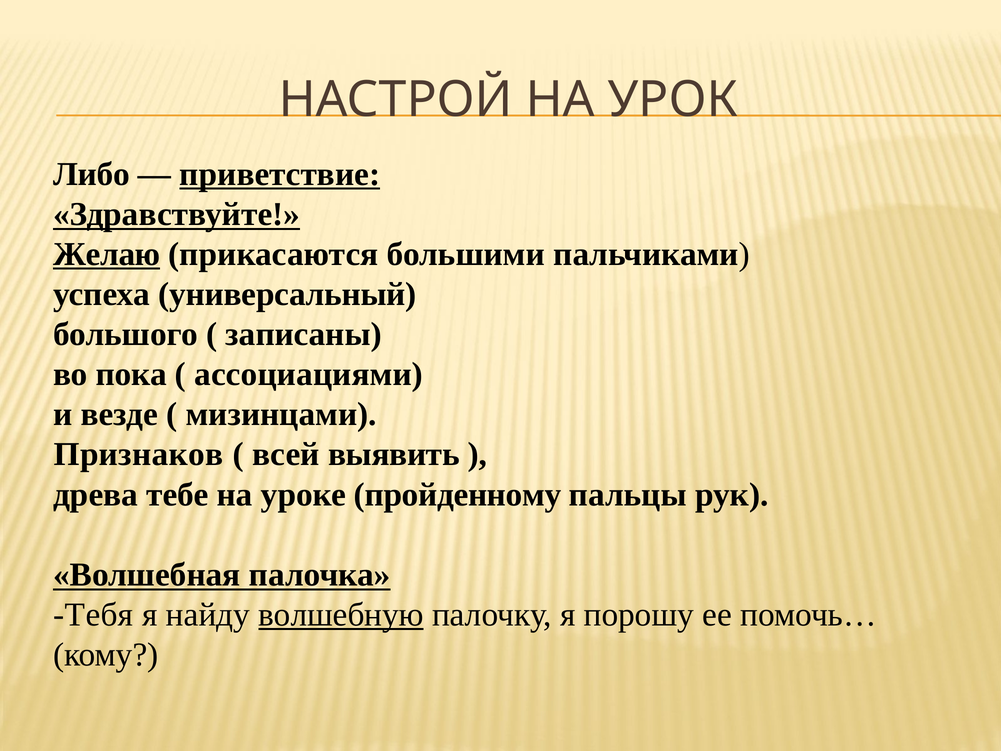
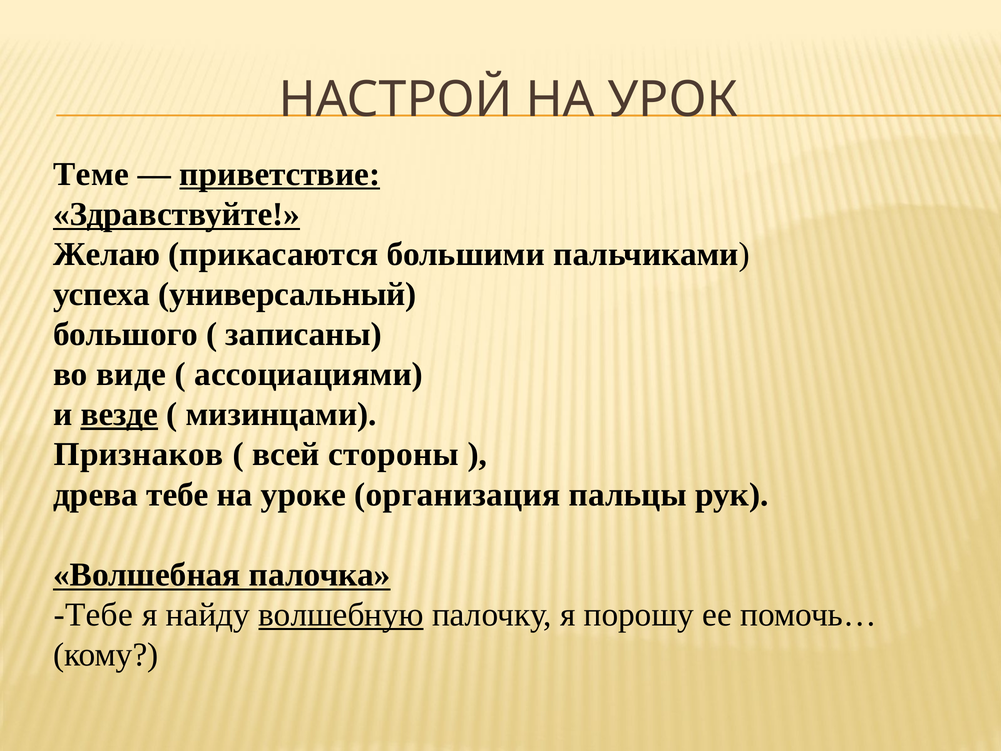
Либо: Либо -> Теме (91, 174)
Желаю underline: present -> none (107, 254)
пока: пока -> виде (131, 374)
везде underline: none -> present (119, 414)
выявить: выявить -> стороны (394, 454)
пройденному: пройденному -> организация (457, 494)
Тебя: Тебя -> Тебе (93, 614)
